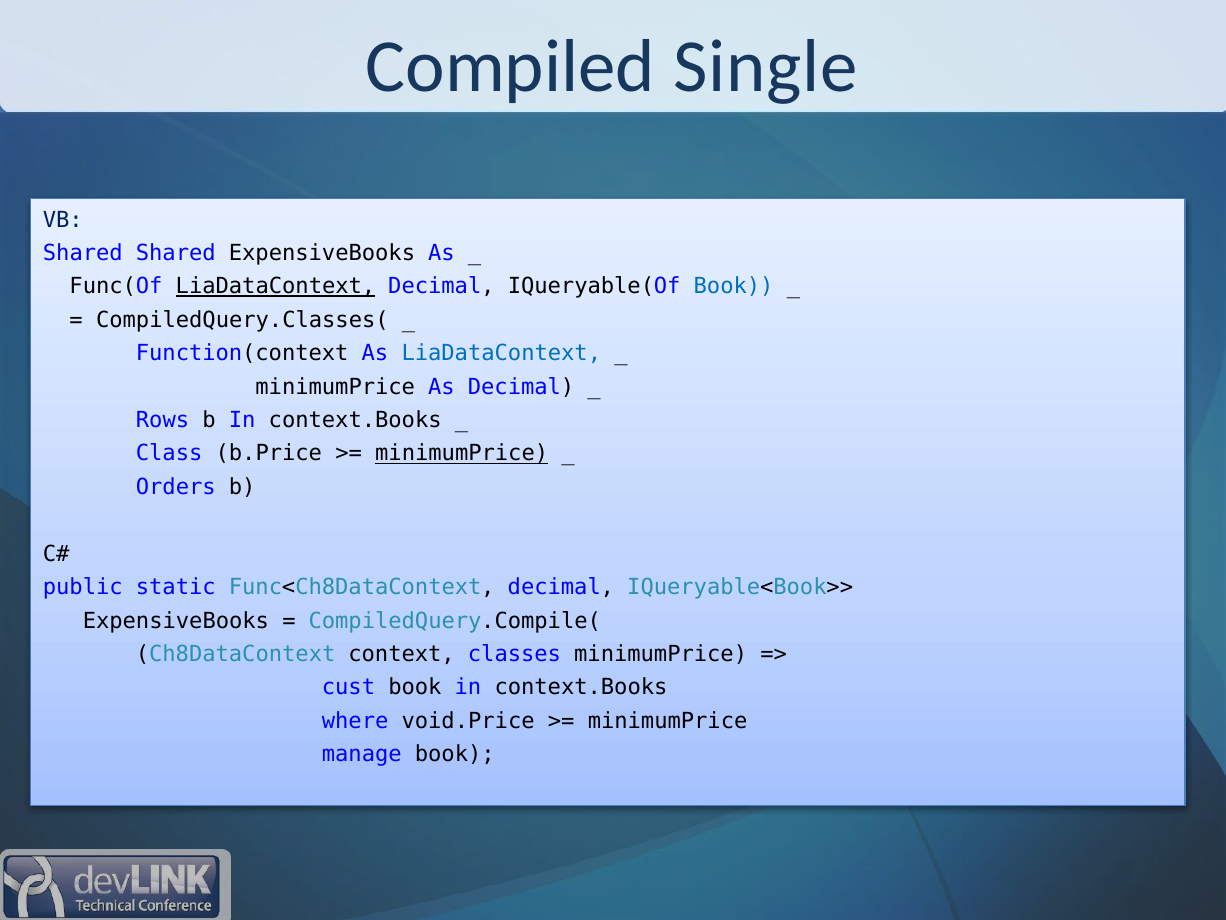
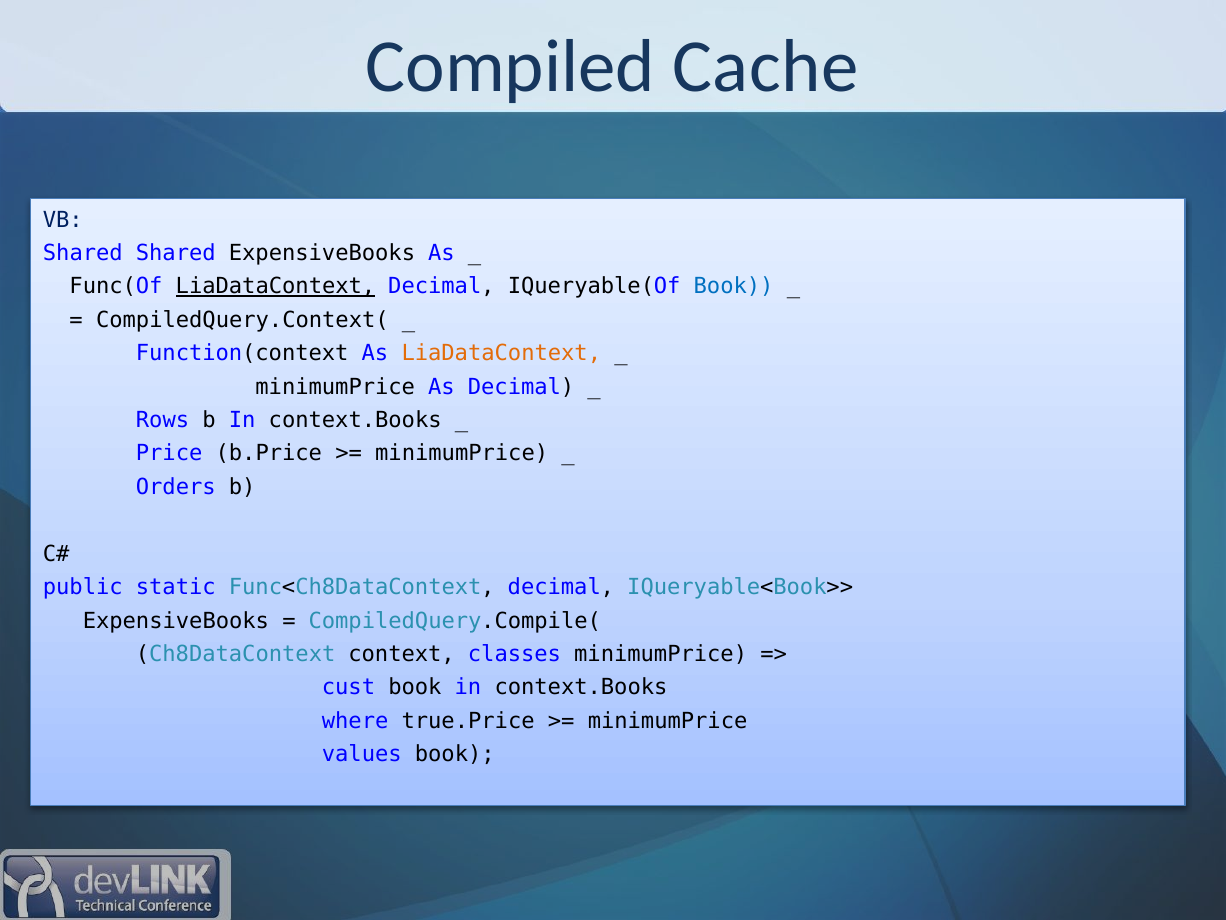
Single: Single -> Cache (765, 67)
CompiledQuery.Classes(: CompiledQuery.Classes( -> CompiledQuery.Context( (242, 320)
LiaDataContext colour: blue -> orange (501, 353)
Class: Class -> Price (169, 453)
minimumPrice underline: present -> none (462, 453)
void.Price: void.Price -> true.Price (468, 721)
manage: manage -> values (362, 754)
